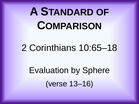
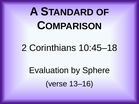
10:65–18: 10:65–18 -> 10:45–18 (98, 48)
